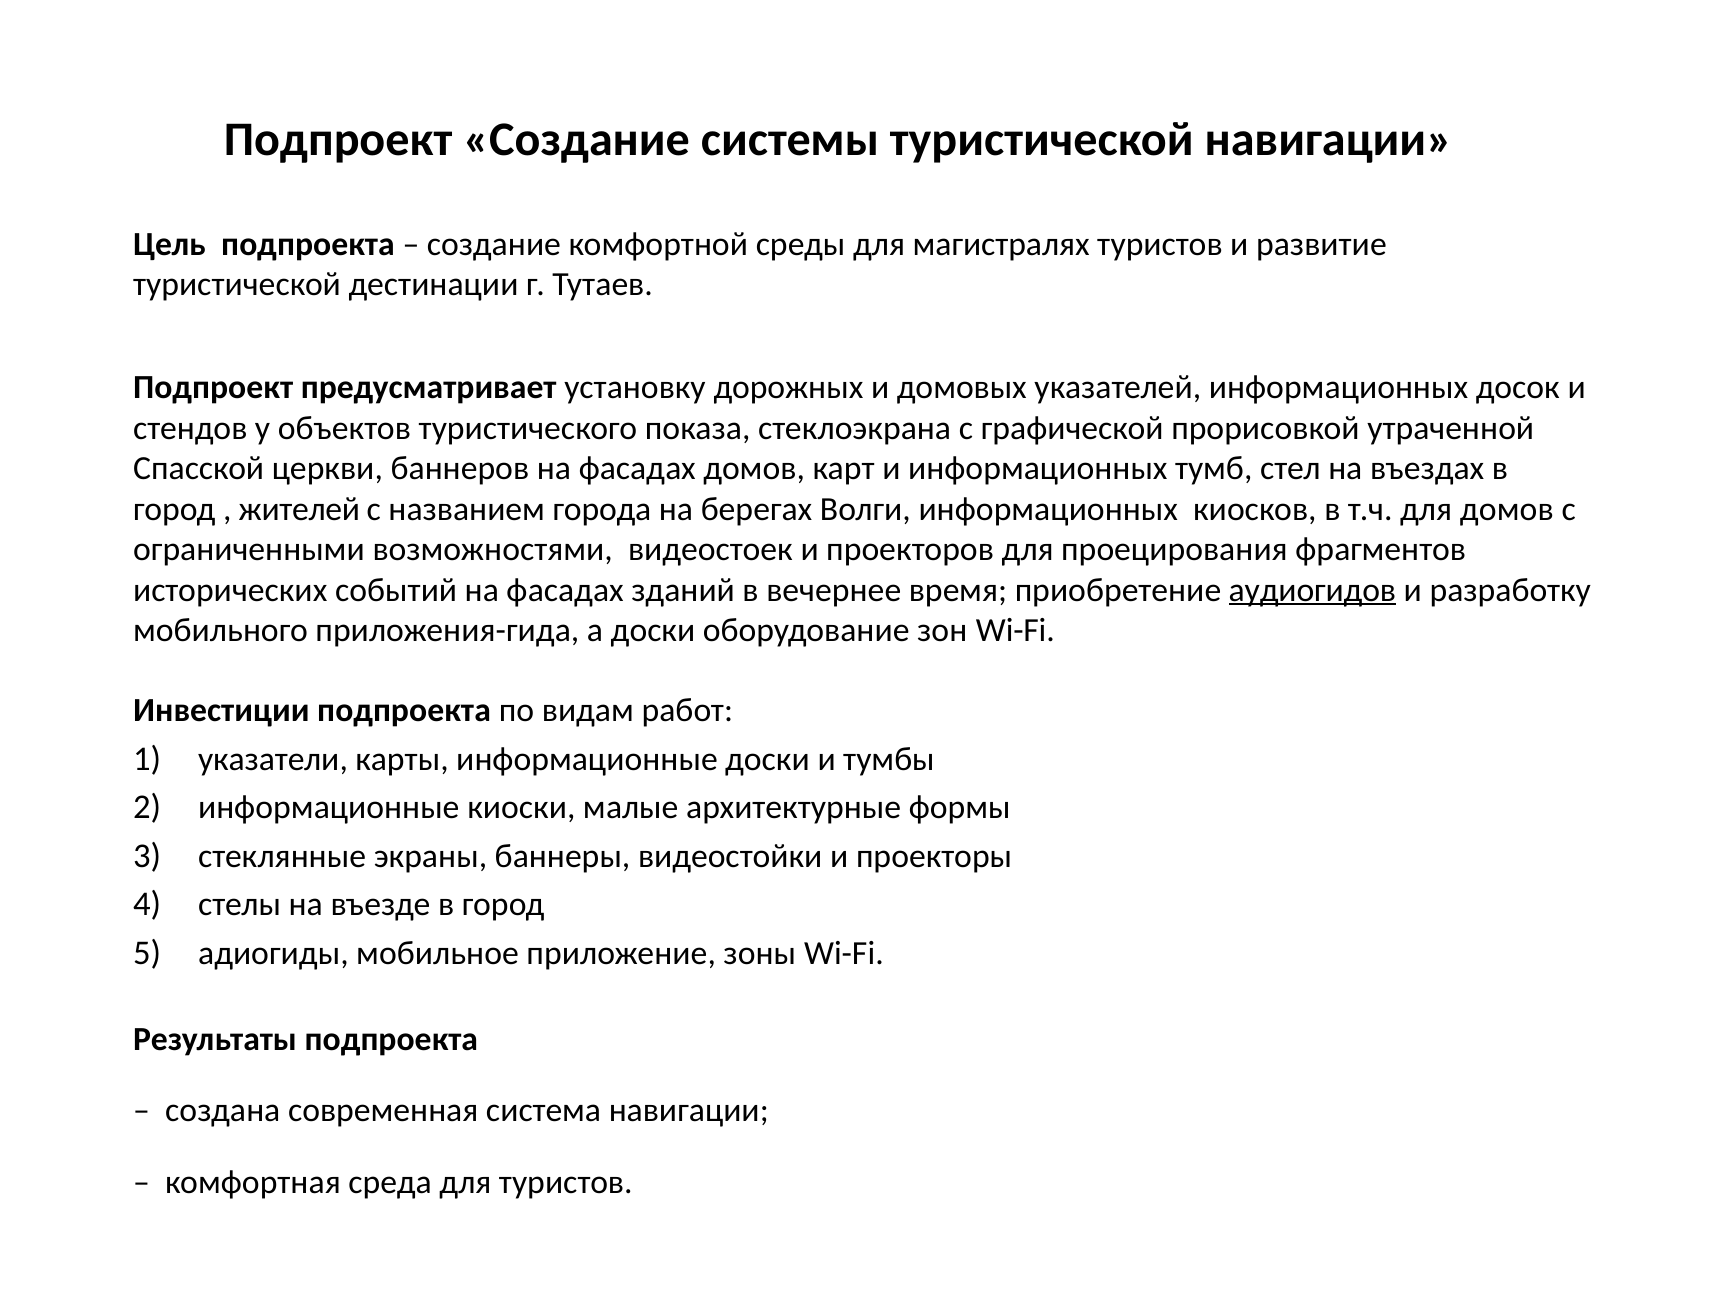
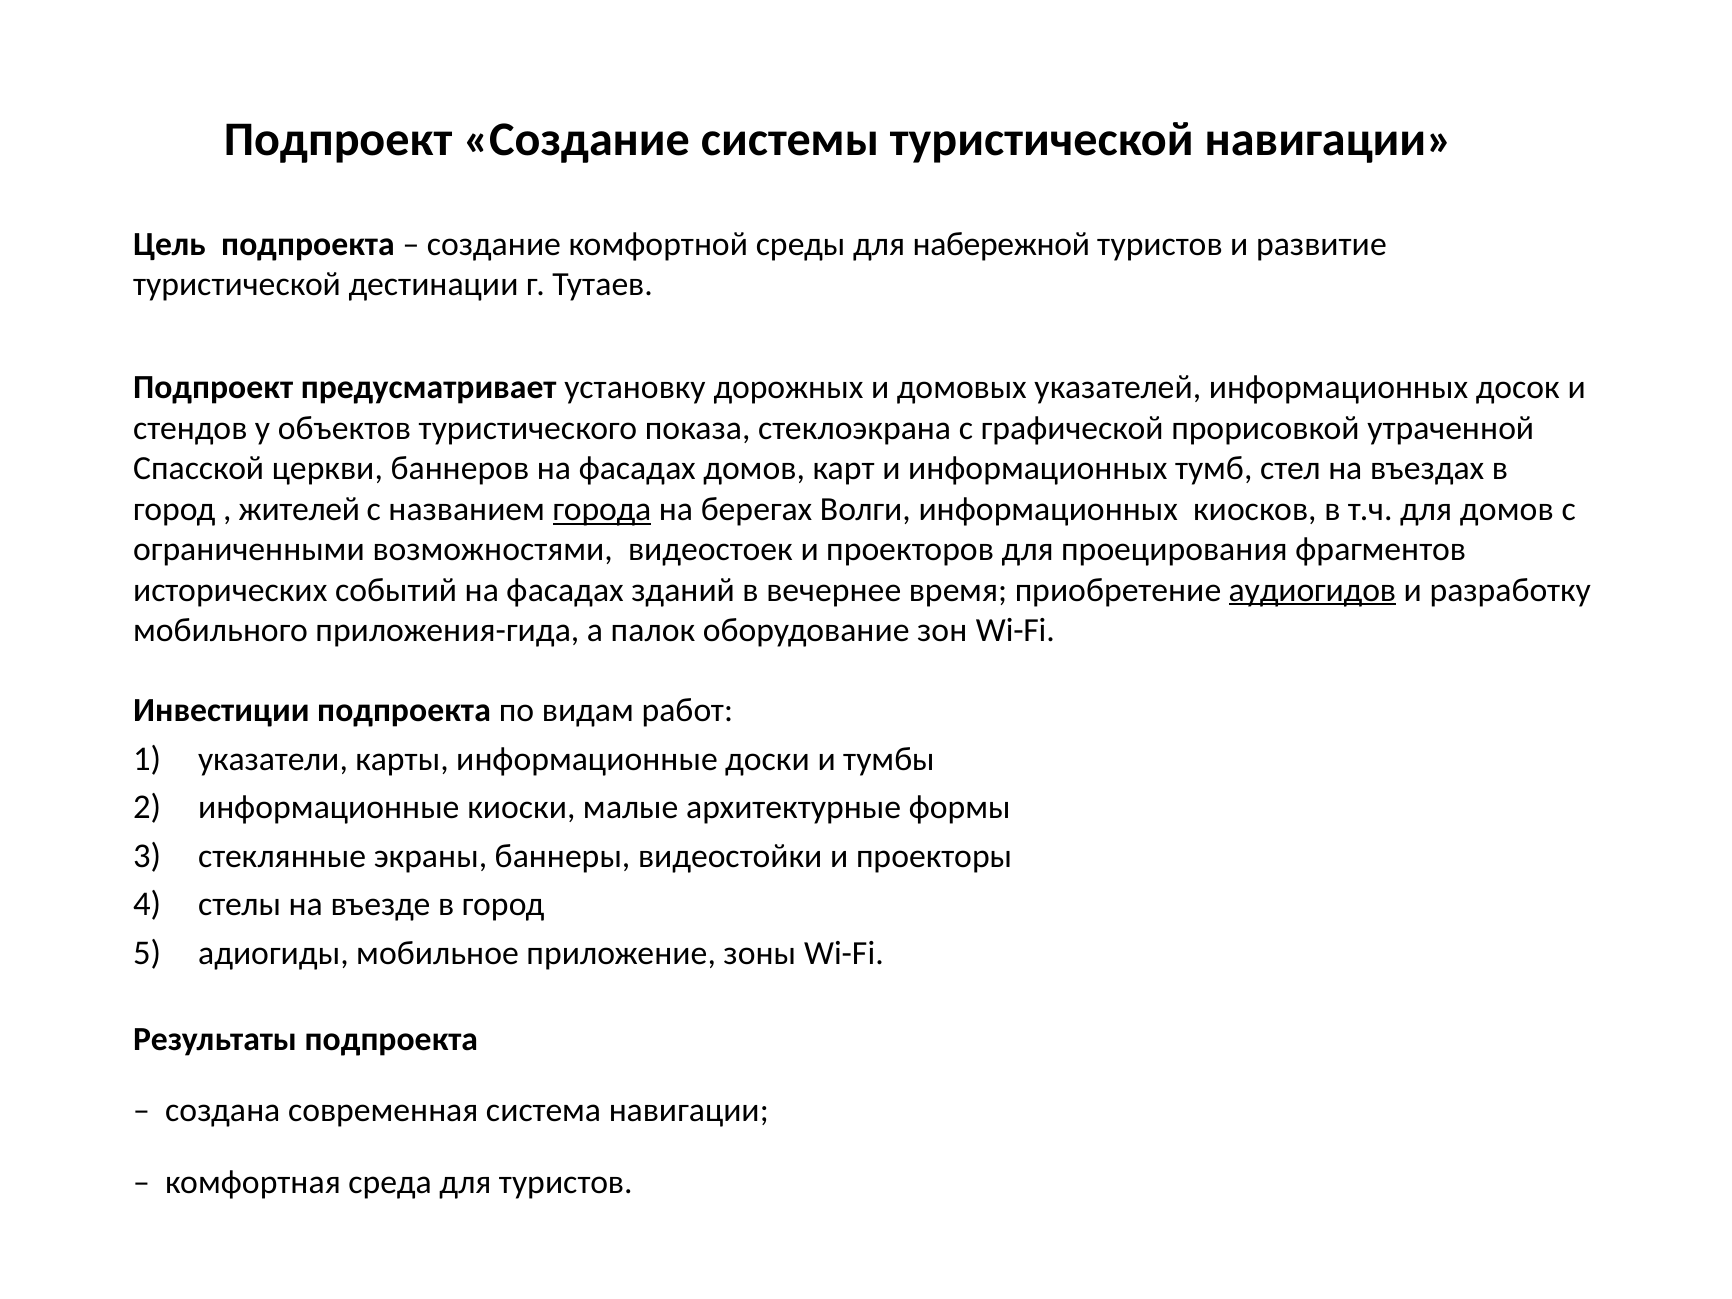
магистралях: магистралях -> набережной (1001, 244)
города underline: none -> present (602, 509)
а доски: доски -> палок (653, 630)
